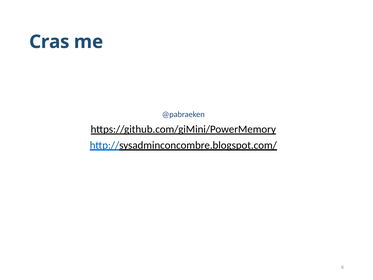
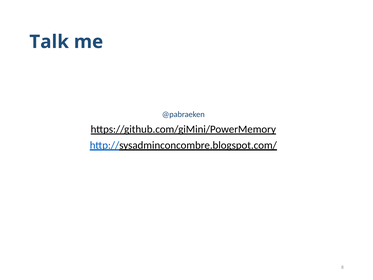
Cras: Cras -> Talk (49, 42)
